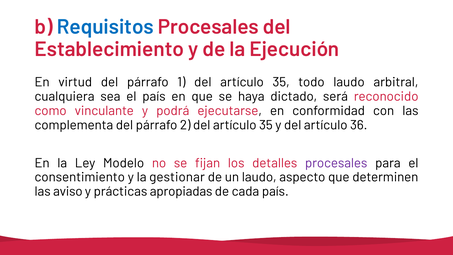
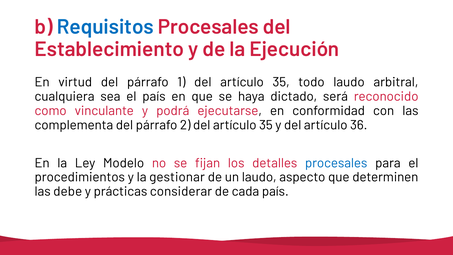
procesales colour: purple -> blue (336, 163)
consentimiento: consentimiento -> procedimientos (80, 177)
aviso: aviso -> debe (68, 191)
apropiadas: apropiadas -> considerar (181, 191)
